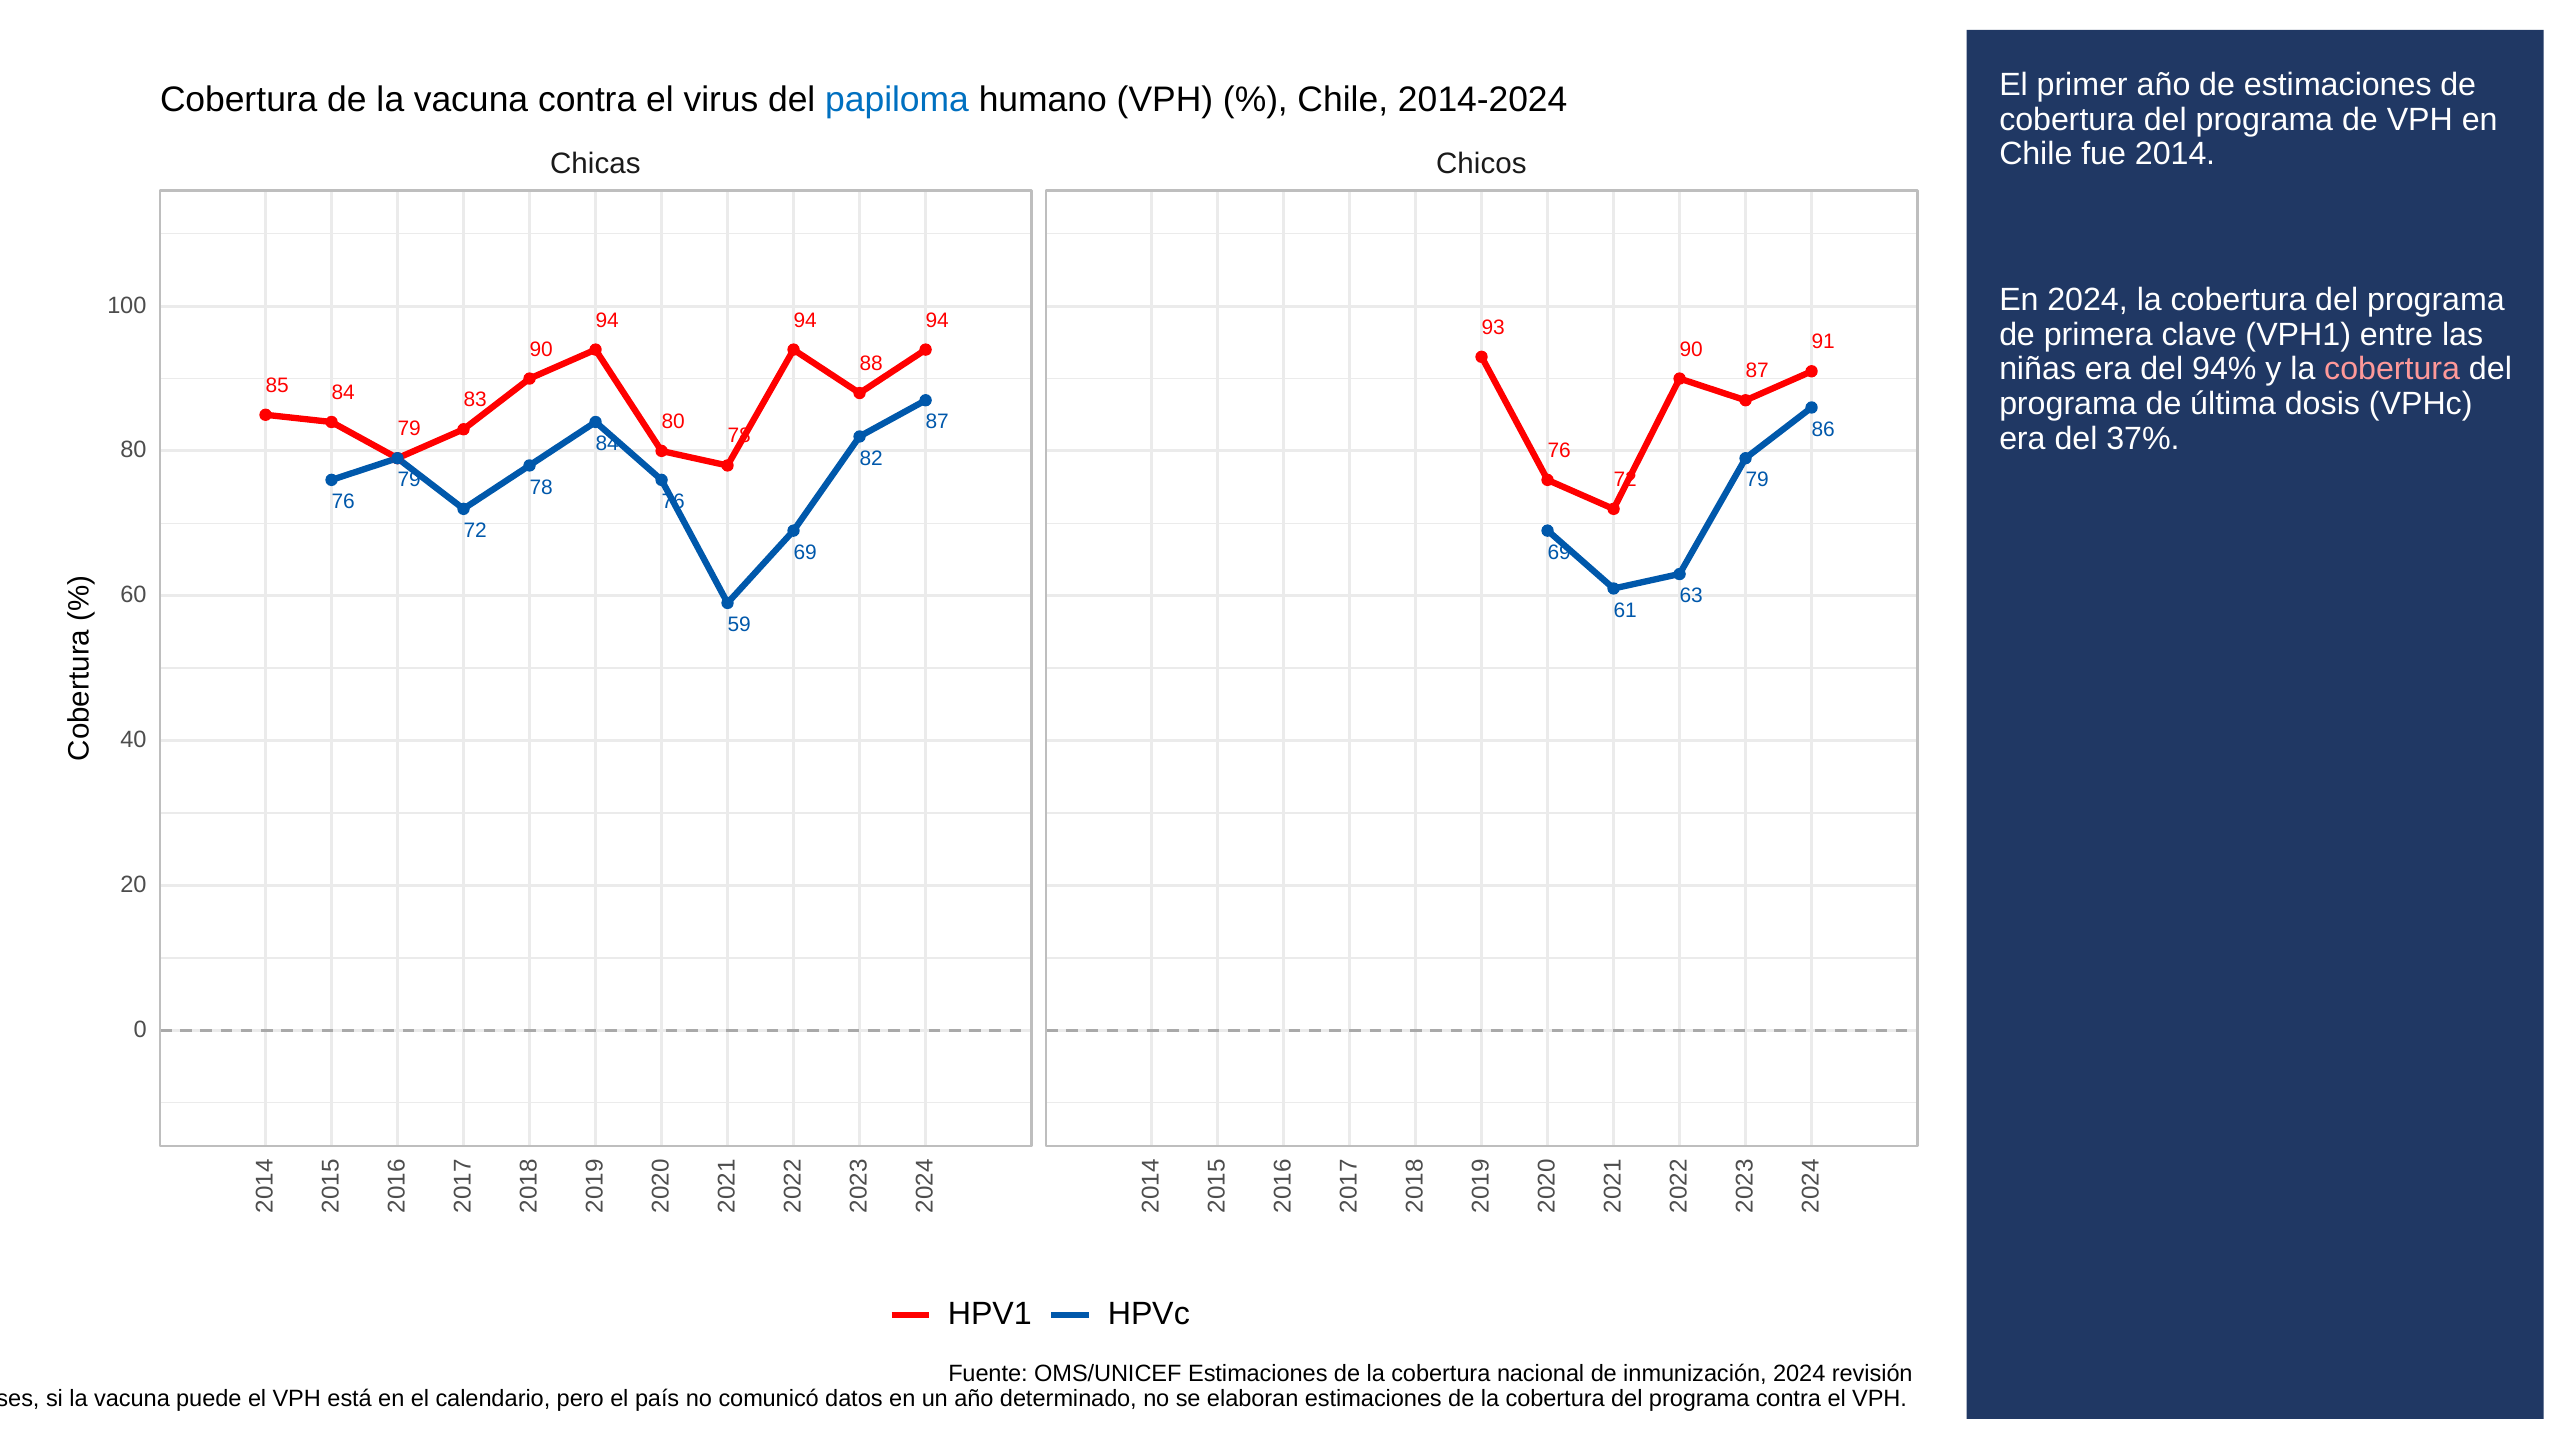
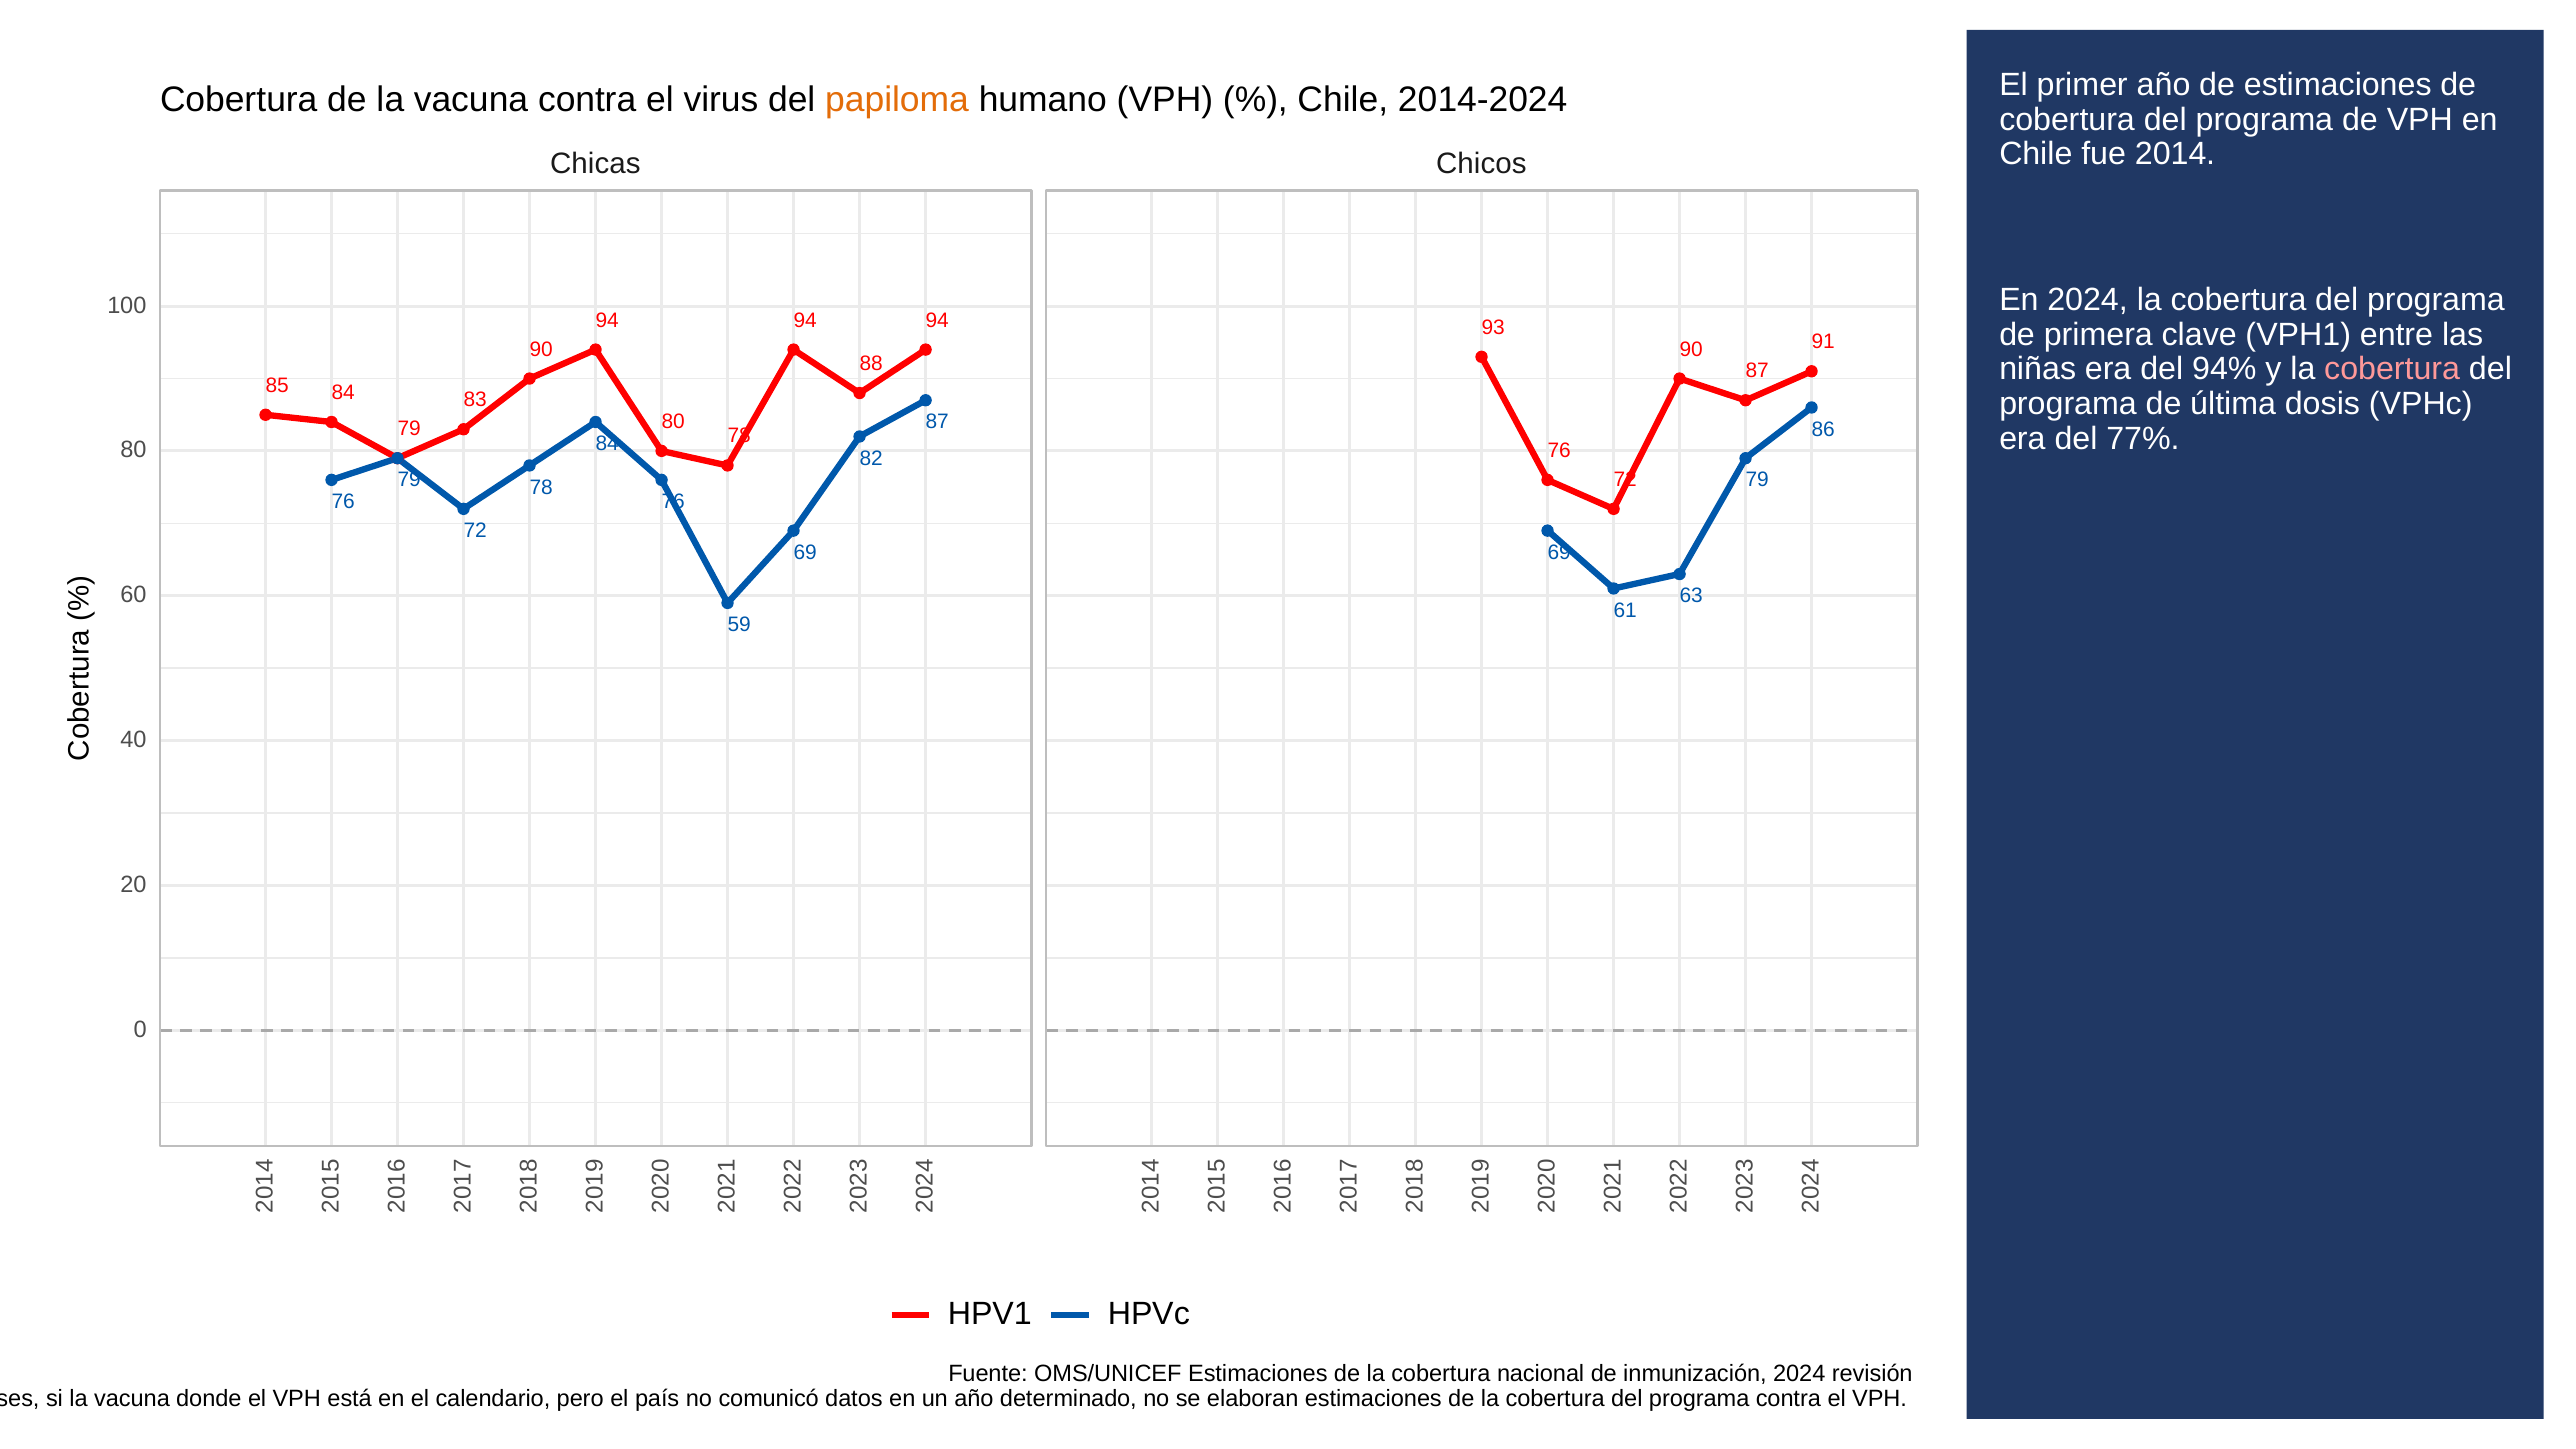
papiloma colour: blue -> orange (897, 100)
37%: 37% -> 77% (2143, 439)
puede: puede -> donde (209, 1398)
